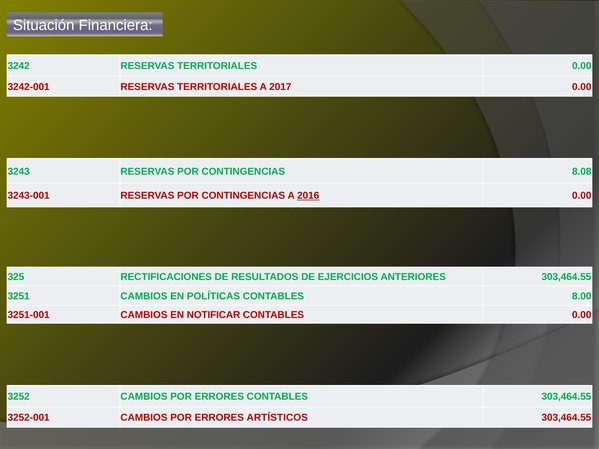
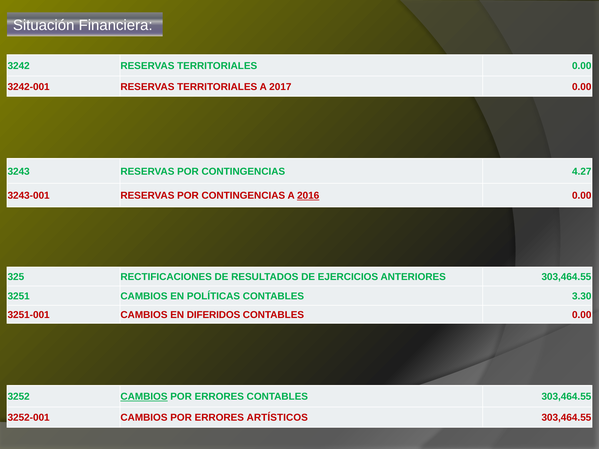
8.08: 8.08 -> 4.27 (582, 171)
8.00: 8.00 -> 3.30 (582, 296)
NOTIFICAR: NOTIFICAR -> DIFERIDOS (213, 315)
CAMBIOS underline: none -> present (144, 397)
